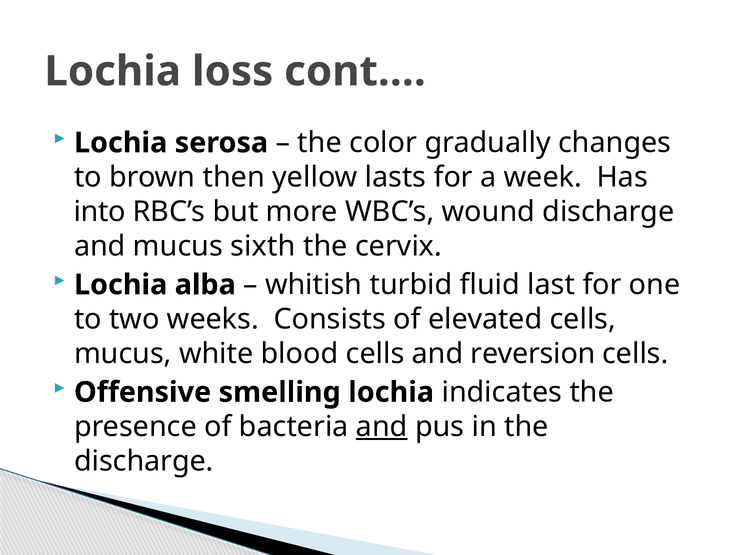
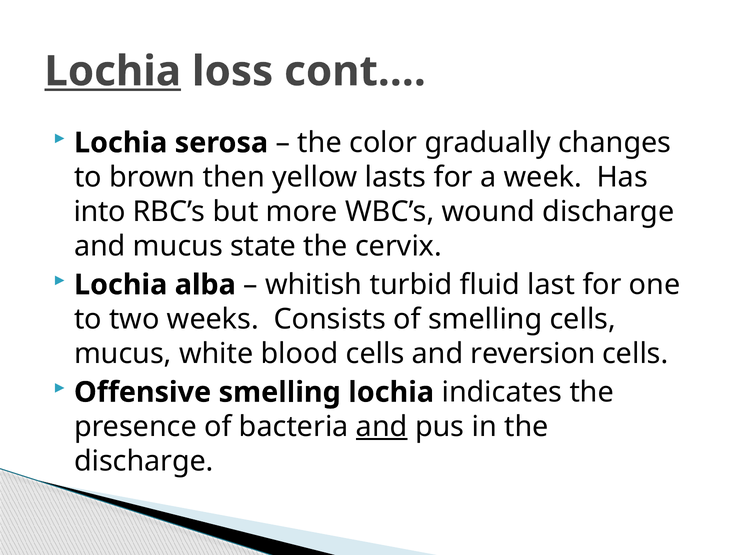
Lochia underline: none -> present (113, 71)
sixth: sixth -> state (263, 246)
of elevated: elevated -> smelling (485, 319)
